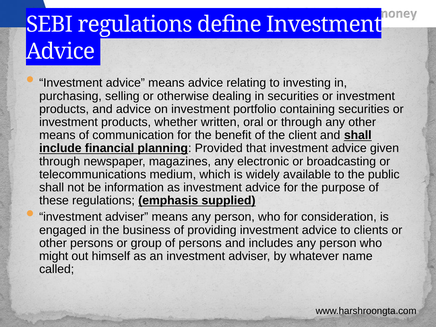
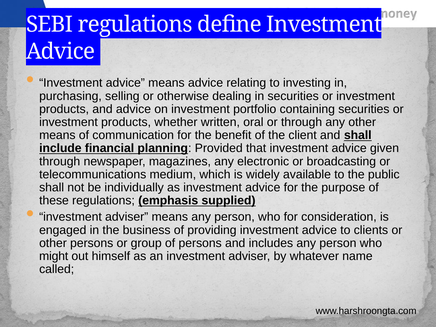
information: information -> individually (134, 188)
